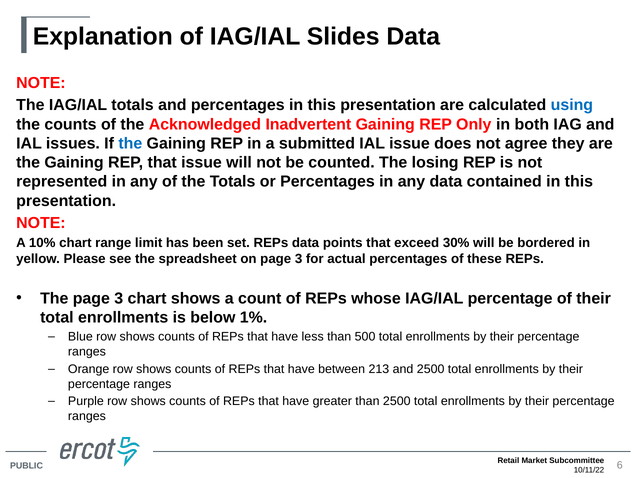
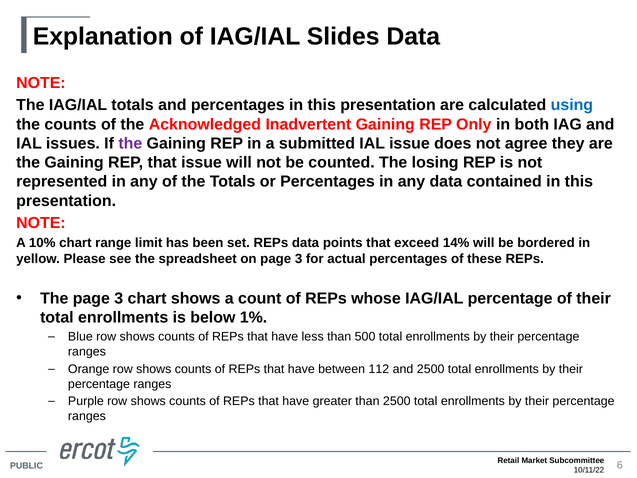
the colour: blue -> purple (130, 143)
30%: 30% -> 14% (456, 243)
213: 213 -> 112 (379, 369)
